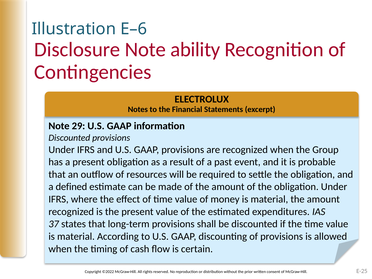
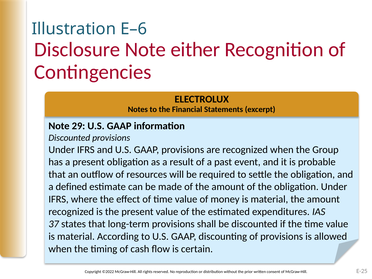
ability: ability -> either (195, 50)
